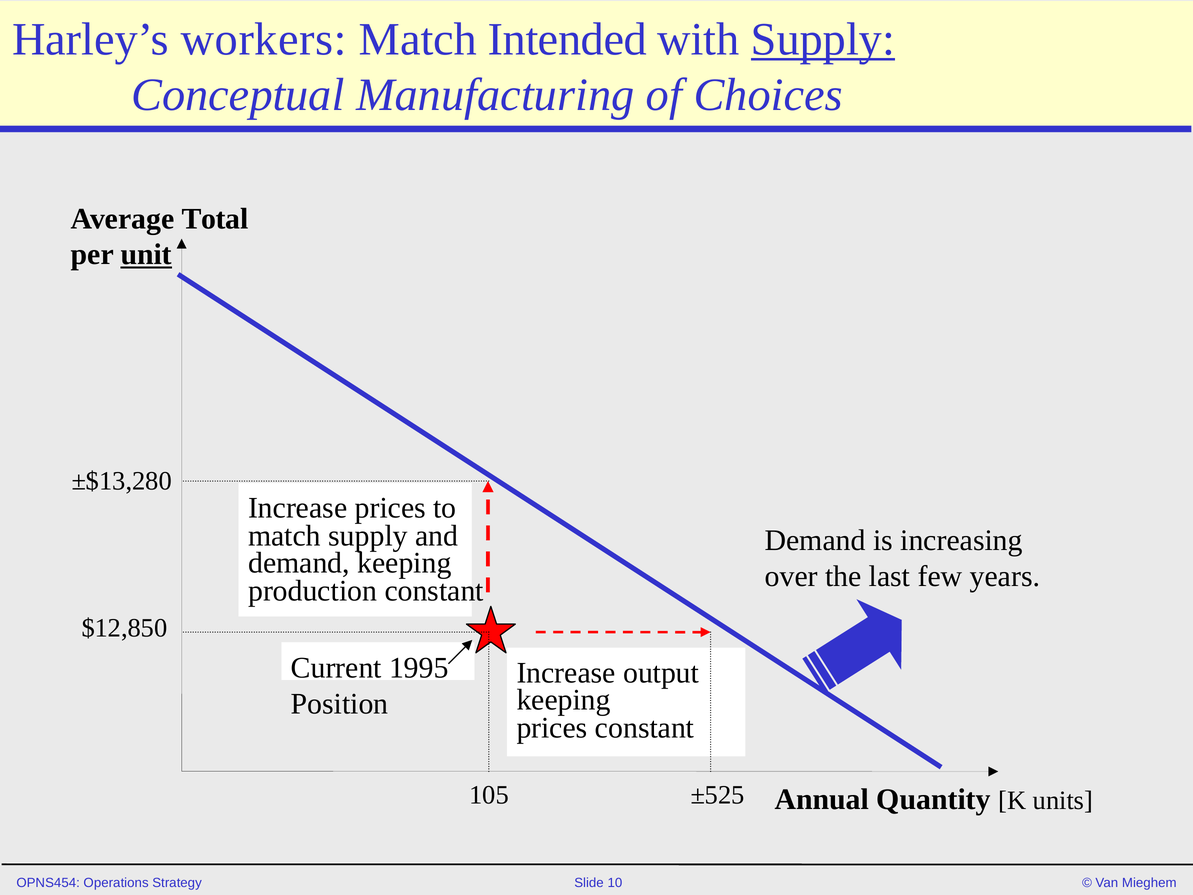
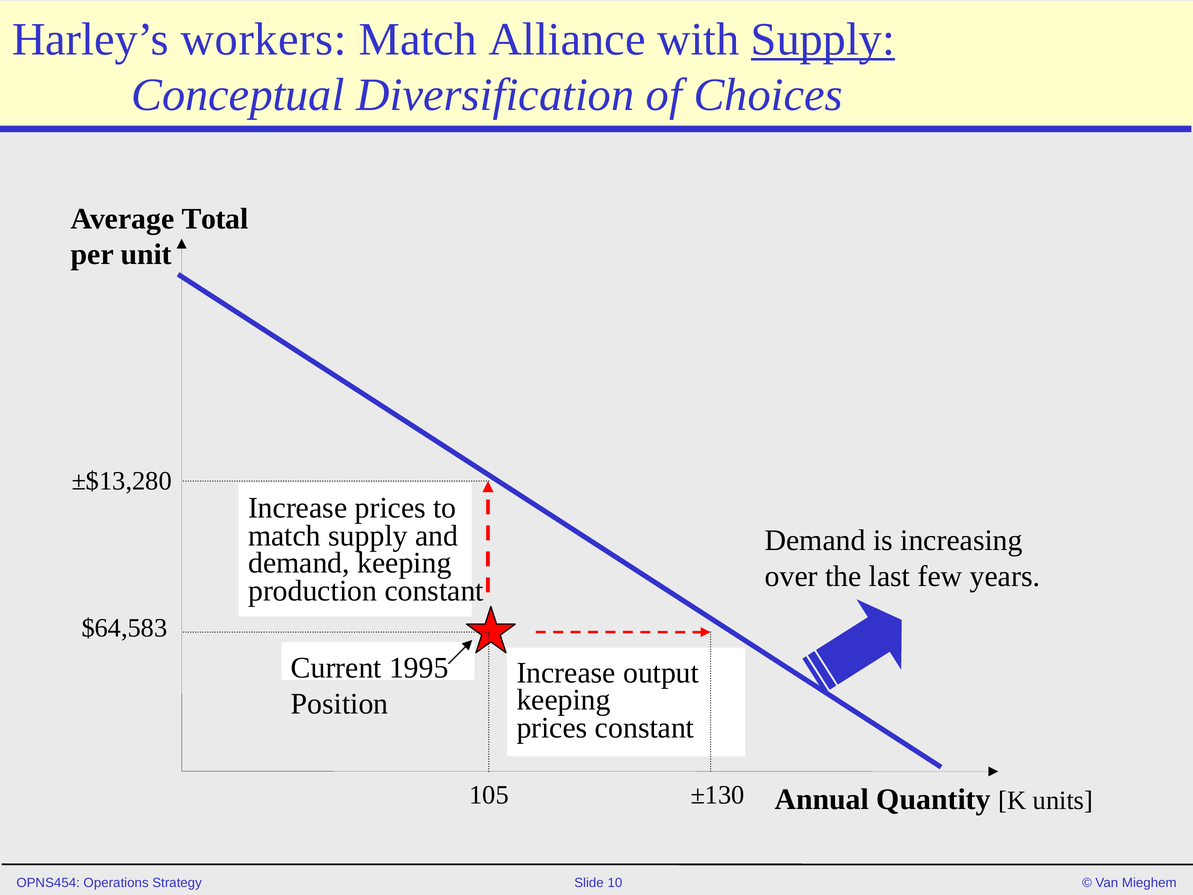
Intended: Intended -> Alliance (567, 39)
Manufacturing: Manufacturing -> Diversification (495, 95)
unit underline: present -> none (146, 255)
$12,850: $12,850 -> $64,583 (124, 628)
±525: ±525 -> ±130 (718, 795)
